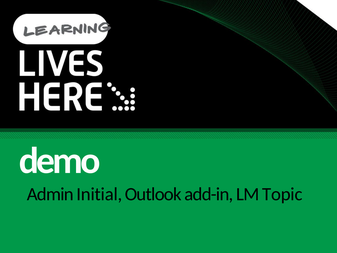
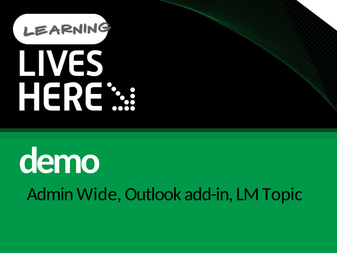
Initial: Initial -> Wide (99, 194)
